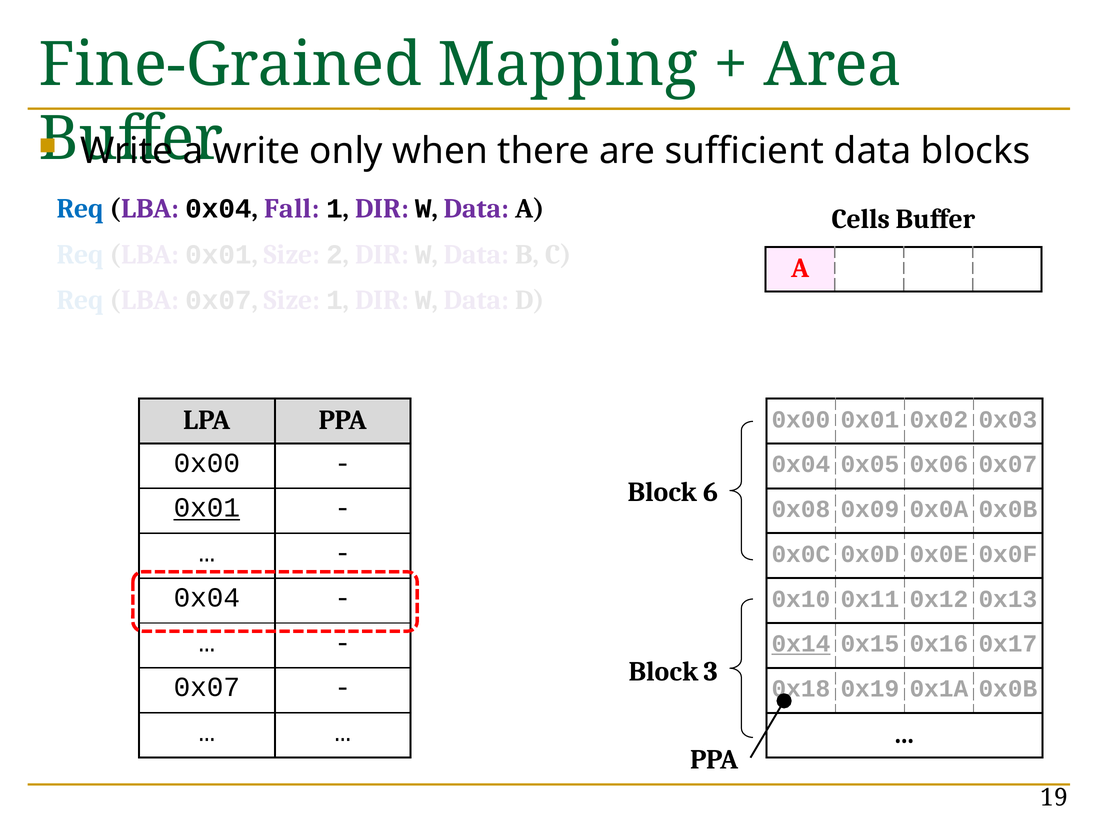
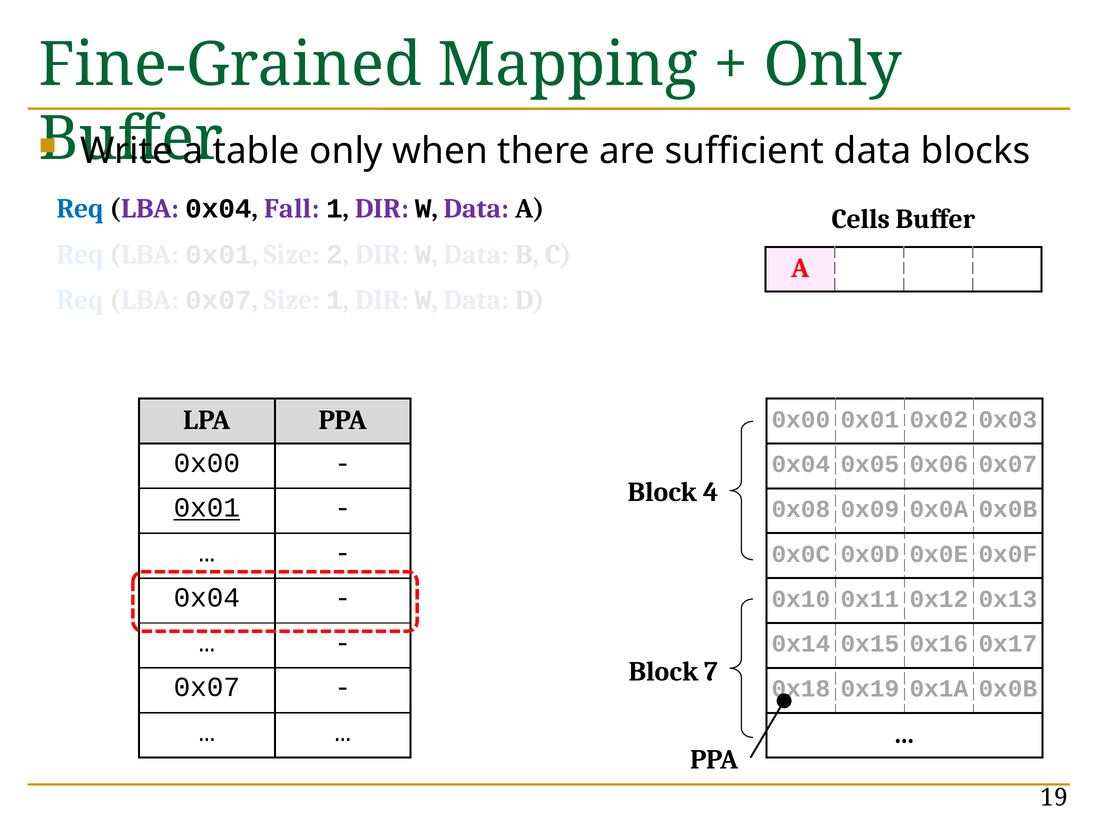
Area: Area -> Only (833, 65)
write: write -> table (256, 151)
6: 6 -> 4 (711, 492)
0x14 underline: present -> none (801, 644)
3: 3 -> 7 (711, 672)
